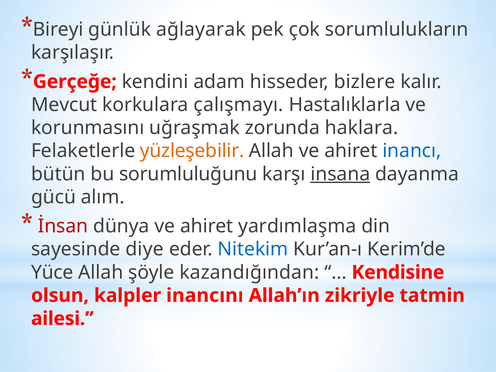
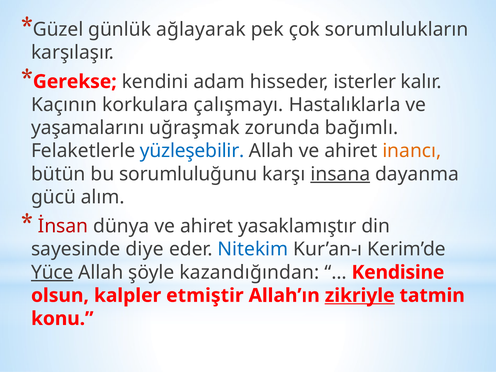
Bireyi: Bireyi -> Güzel (58, 30)
Gerçeğe: Gerçeğe -> Gerekse (75, 82)
bizlere: bizlere -> isterler (365, 82)
Mevcut: Mevcut -> Kaçının (64, 105)
korunmasını: korunmasını -> yaşamalarını (88, 128)
haklara: haklara -> bağımlı (362, 128)
yüzleşebilir colour: orange -> blue (192, 151)
inancı colour: blue -> orange (412, 151)
yardımlaşma: yardımlaşma -> yasaklamıştır (297, 226)
Yüce underline: none -> present (52, 272)
inancını: inancını -> etmiştir (205, 295)
zikriyle underline: none -> present (360, 295)
ailesi: ailesi -> konu (62, 319)
